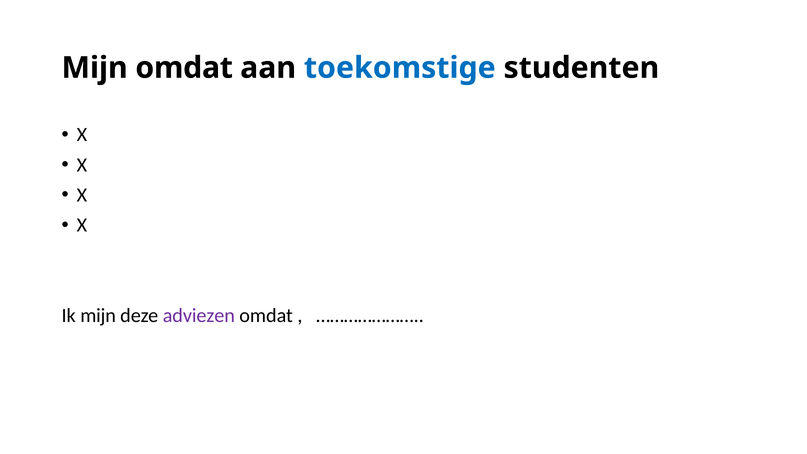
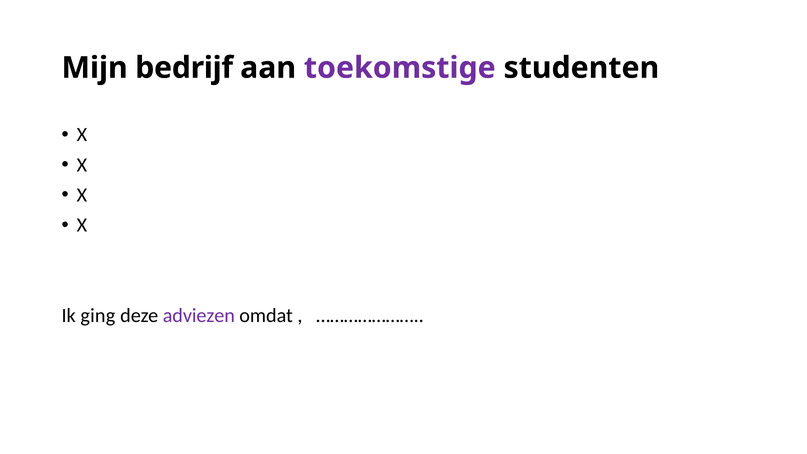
Mijn omdat: omdat -> bedrijf (184, 68)
toekomstige colour: blue -> purple (400, 68)
Ik mijn: mijn -> ging (98, 316)
